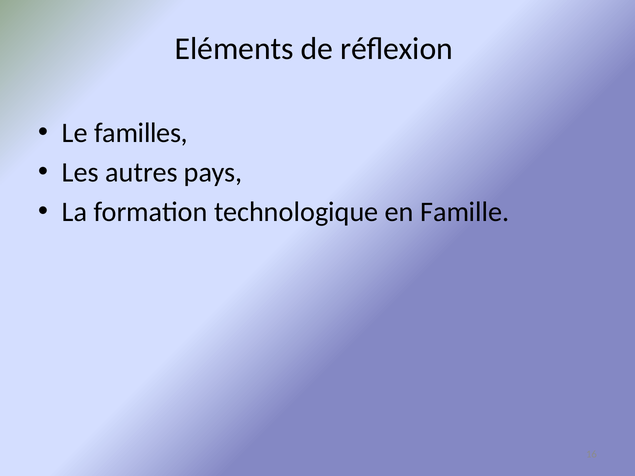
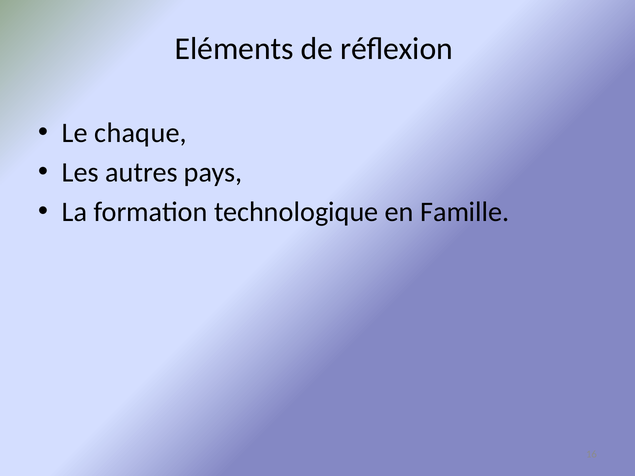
familles: familles -> chaque (141, 133)
